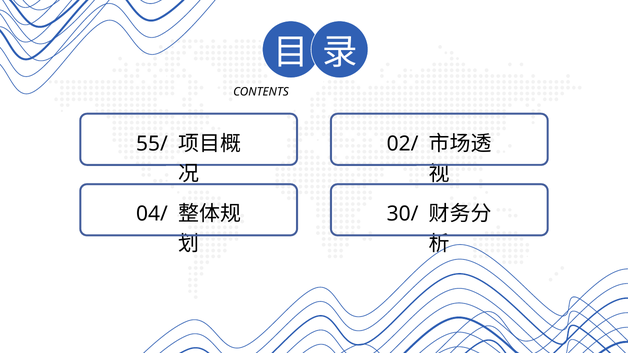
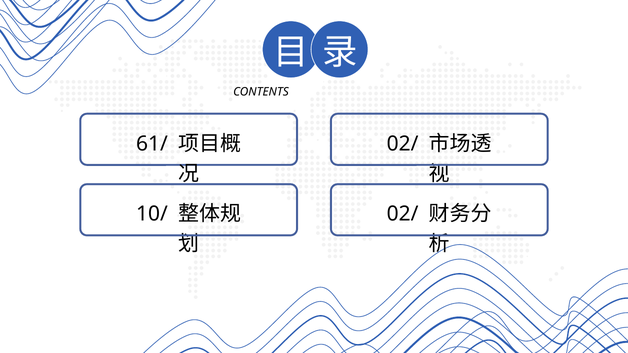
55/: 55/ -> 61/ (152, 144)
04/: 04/ -> 10/ (152, 214)
30/: 30/ -> 02/ (403, 214)
